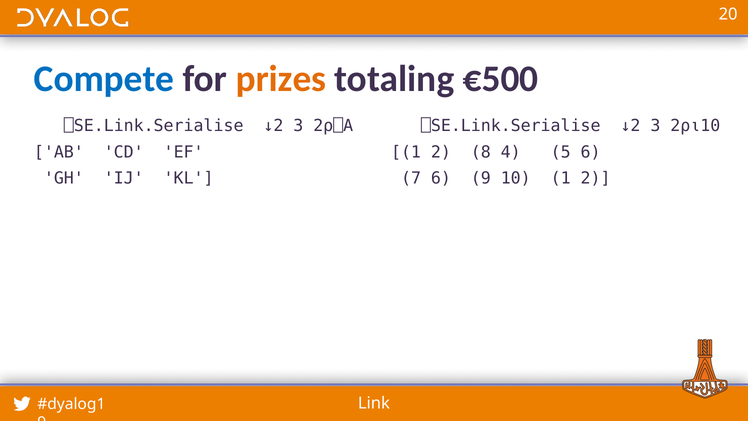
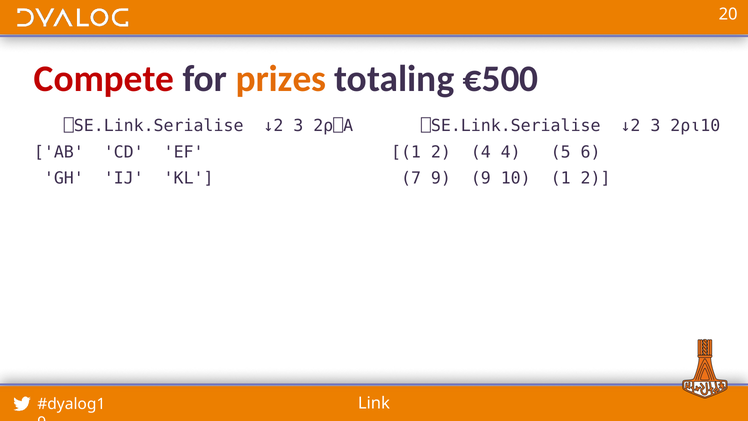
Compete colour: blue -> red (104, 79)
2 8: 8 -> 4 (481, 152)
7 6: 6 -> 9 (441, 178)
